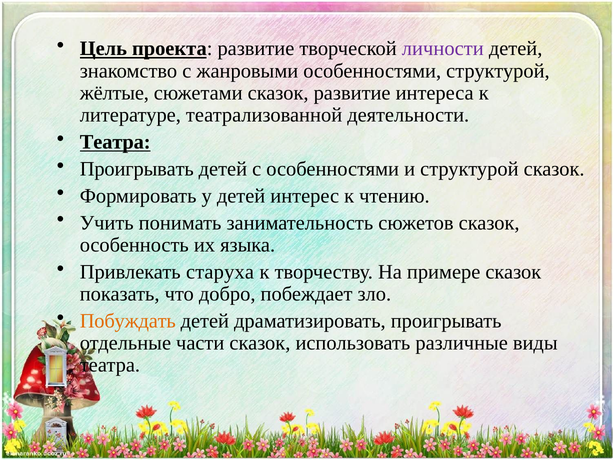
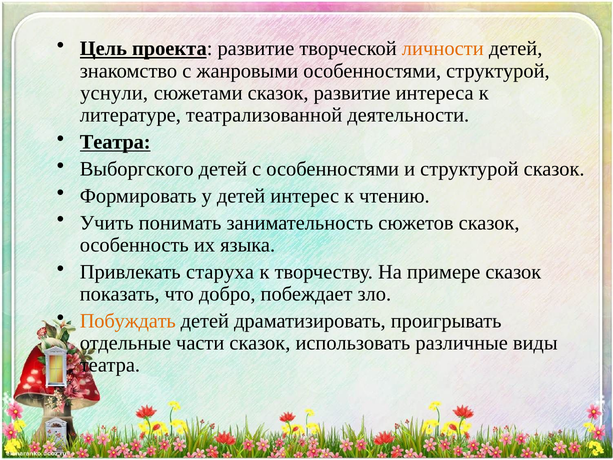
личности colour: purple -> orange (443, 49)
жёлтые: жёлтые -> уснули (114, 93)
Проигрывать: Проигрывать -> Выборгского (137, 169)
